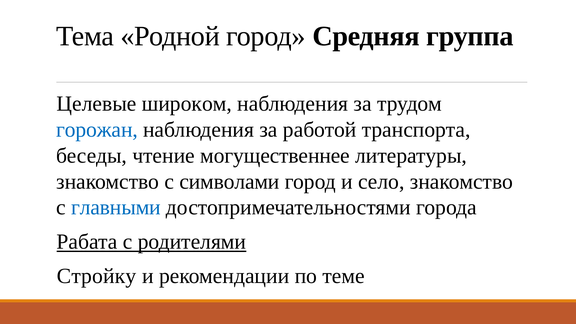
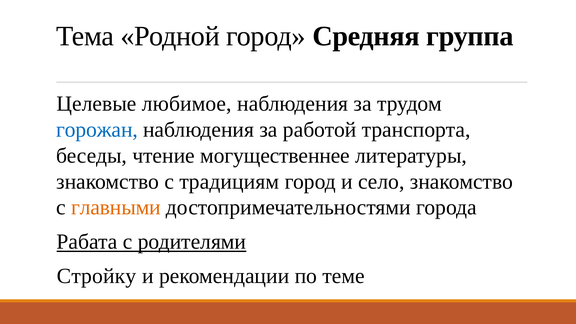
широком: широком -> любимое (187, 104)
символами: символами -> традициям (229, 182)
главными colour: blue -> orange (116, 208)
